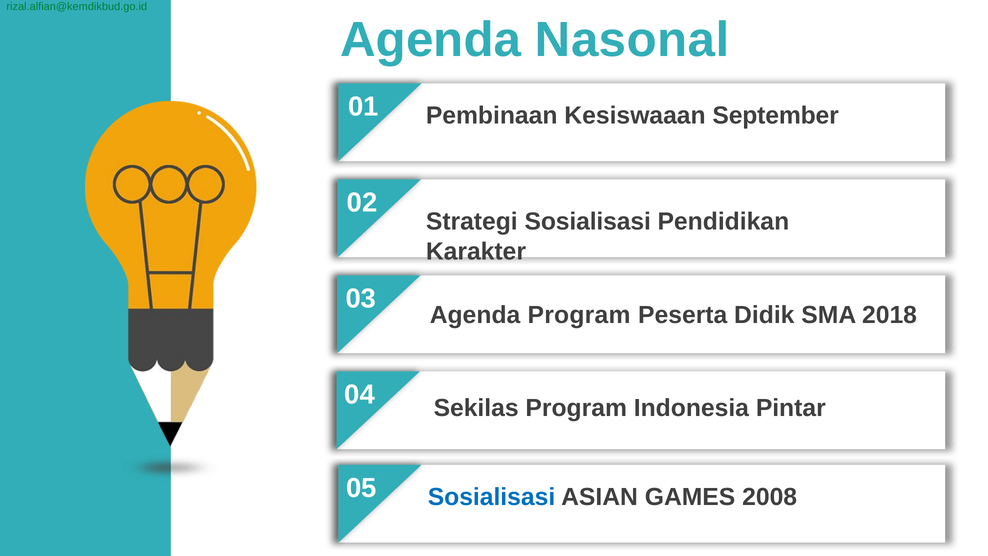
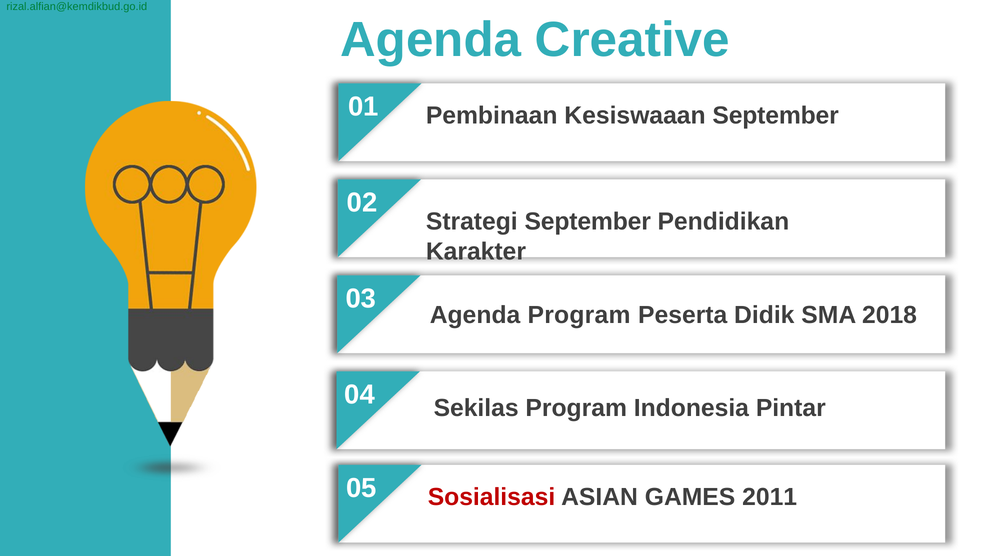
Nasonal: Nasonal -> Creative (632, 40)
Strategi Sosialisasi: Sosialisasi -> September (588, 222)
Sosialisasi colour: blue -> red (491, 497)
2008: 2008 -> 2011 (770, 497)
